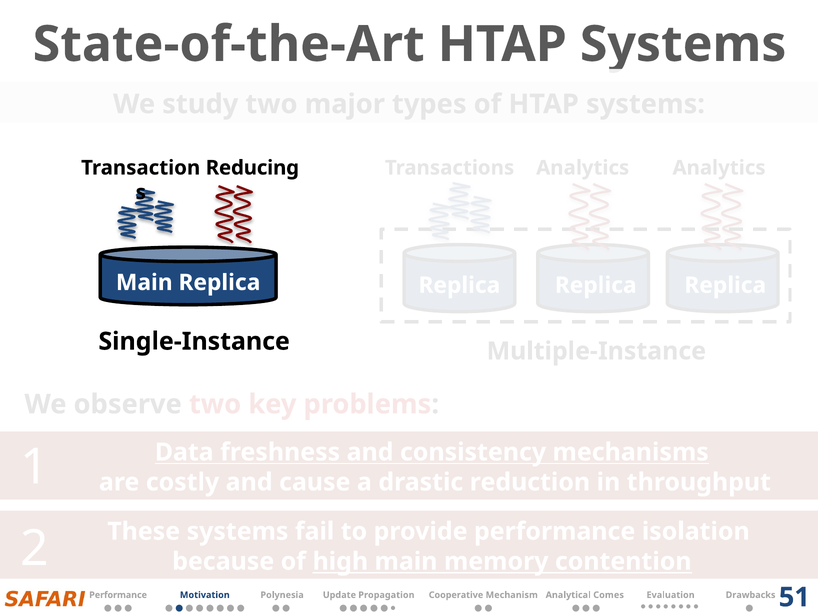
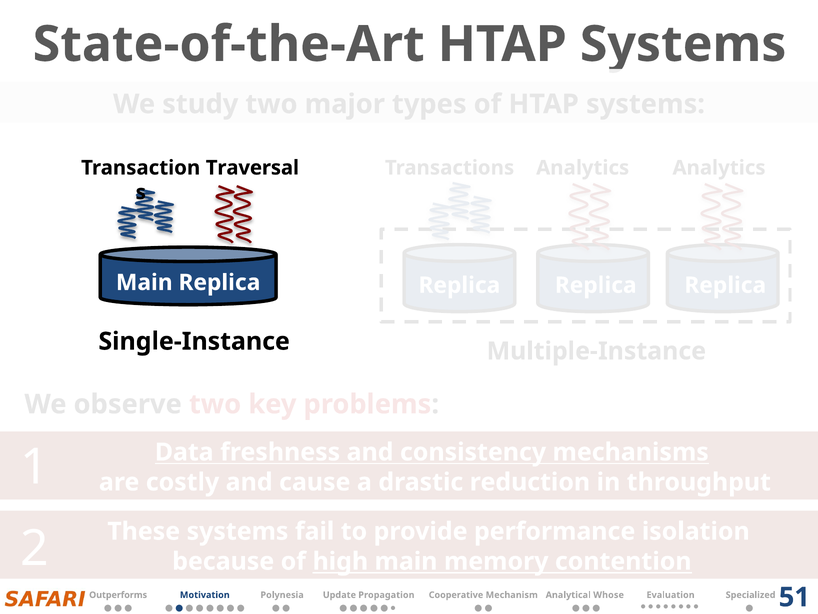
Reducing: Reducing -> Traversal (252, 168)
Performance: Performance -> Outperforms (118, 594)
Comes: Comes -> Whose (609, 594)
Drawbacks: Drawbacks -> Specialized (751, 594)
